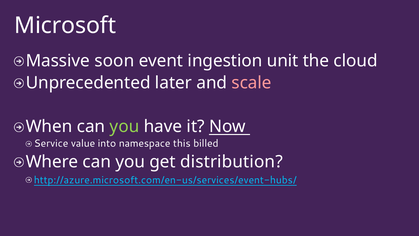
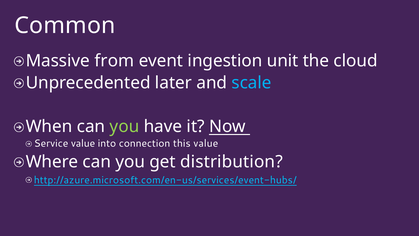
Microsoft: Microsoft -> Common (65, 25)
soon: soon -> from (114, 61)
scale colour: pink -> light blue (252, 83)
namespace: namespace -> connection (145, 143)
this billed: billed -> value (206, 143)
